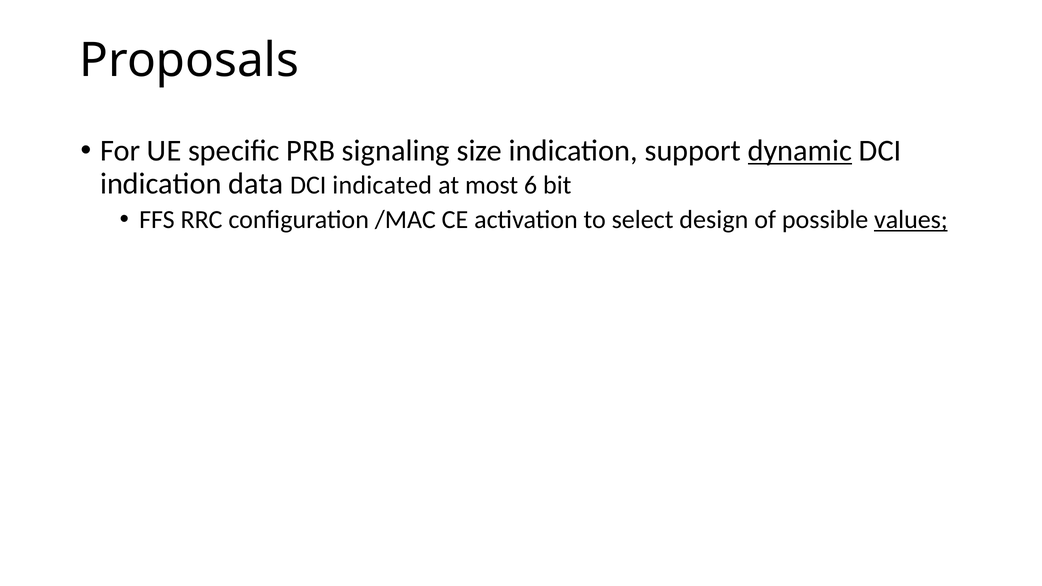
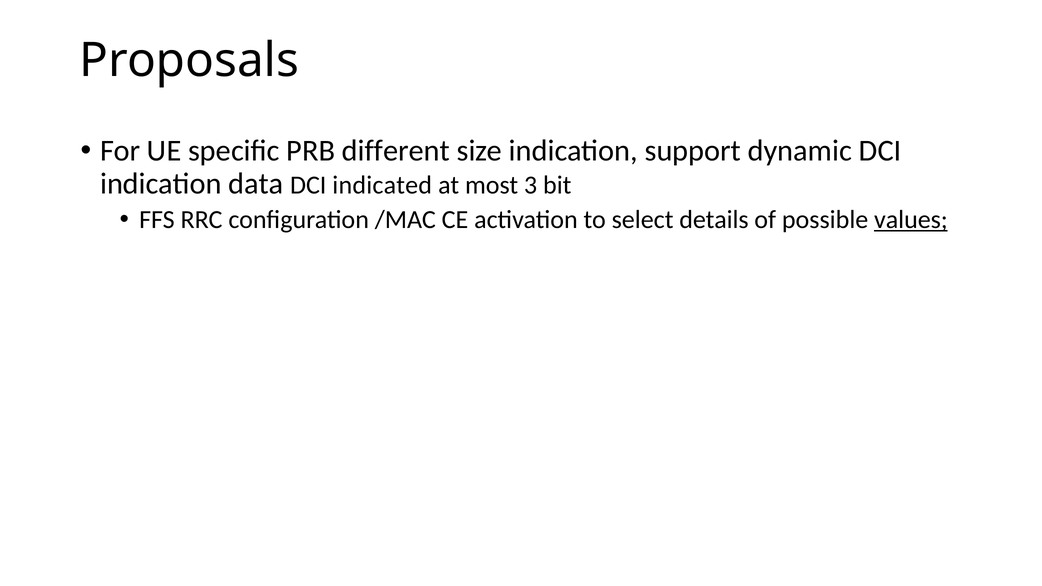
signaling: signaling -> different (396, 151)
dynamic underline: present -> none (800, 151)
6: 6 -> 3 (531, 185)
design: design -> details (714, 220)
